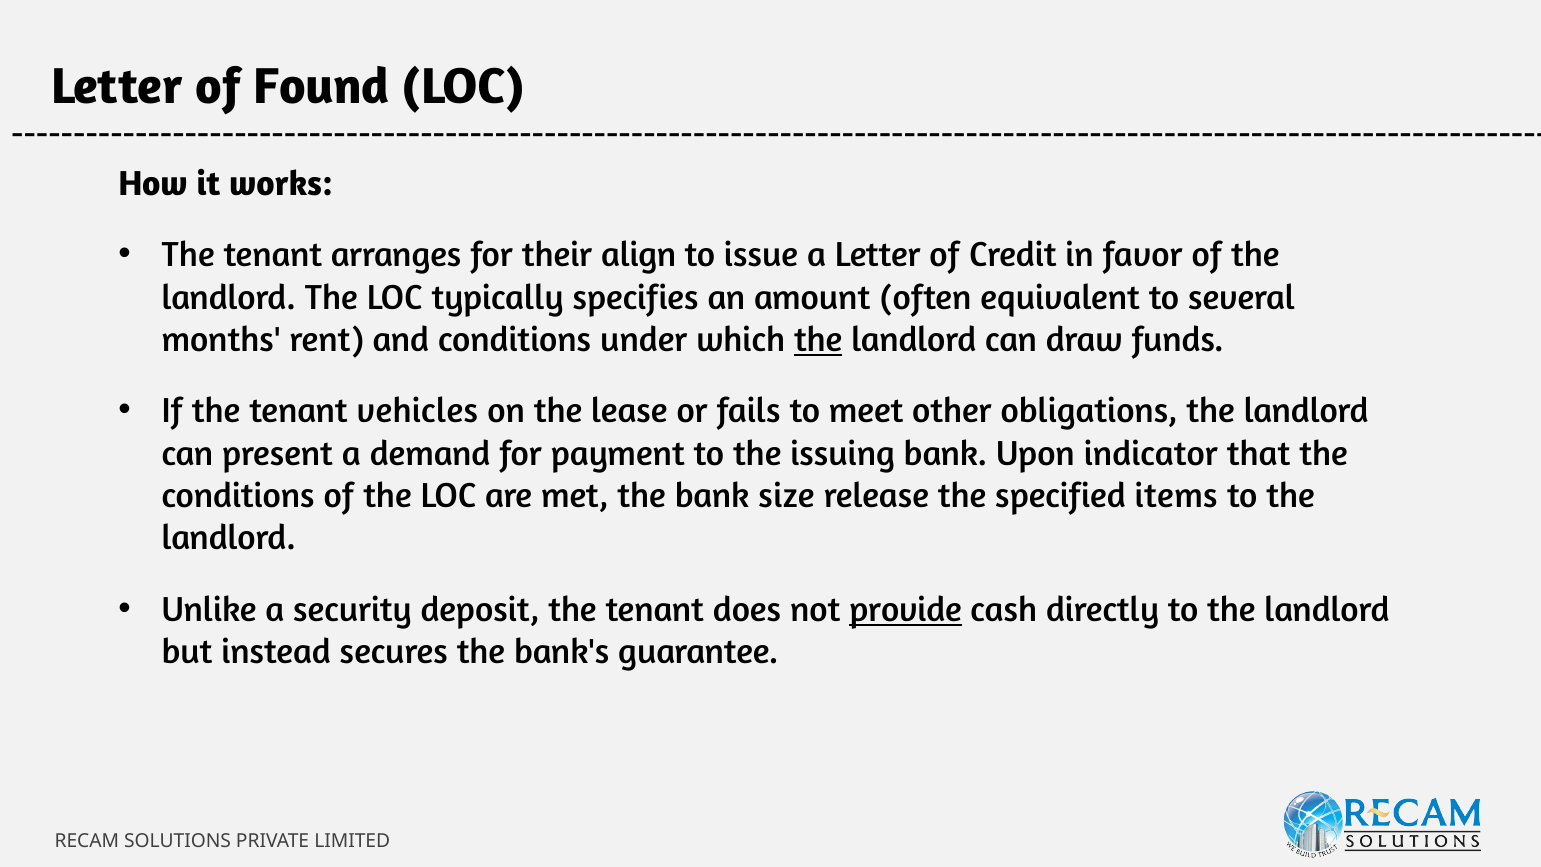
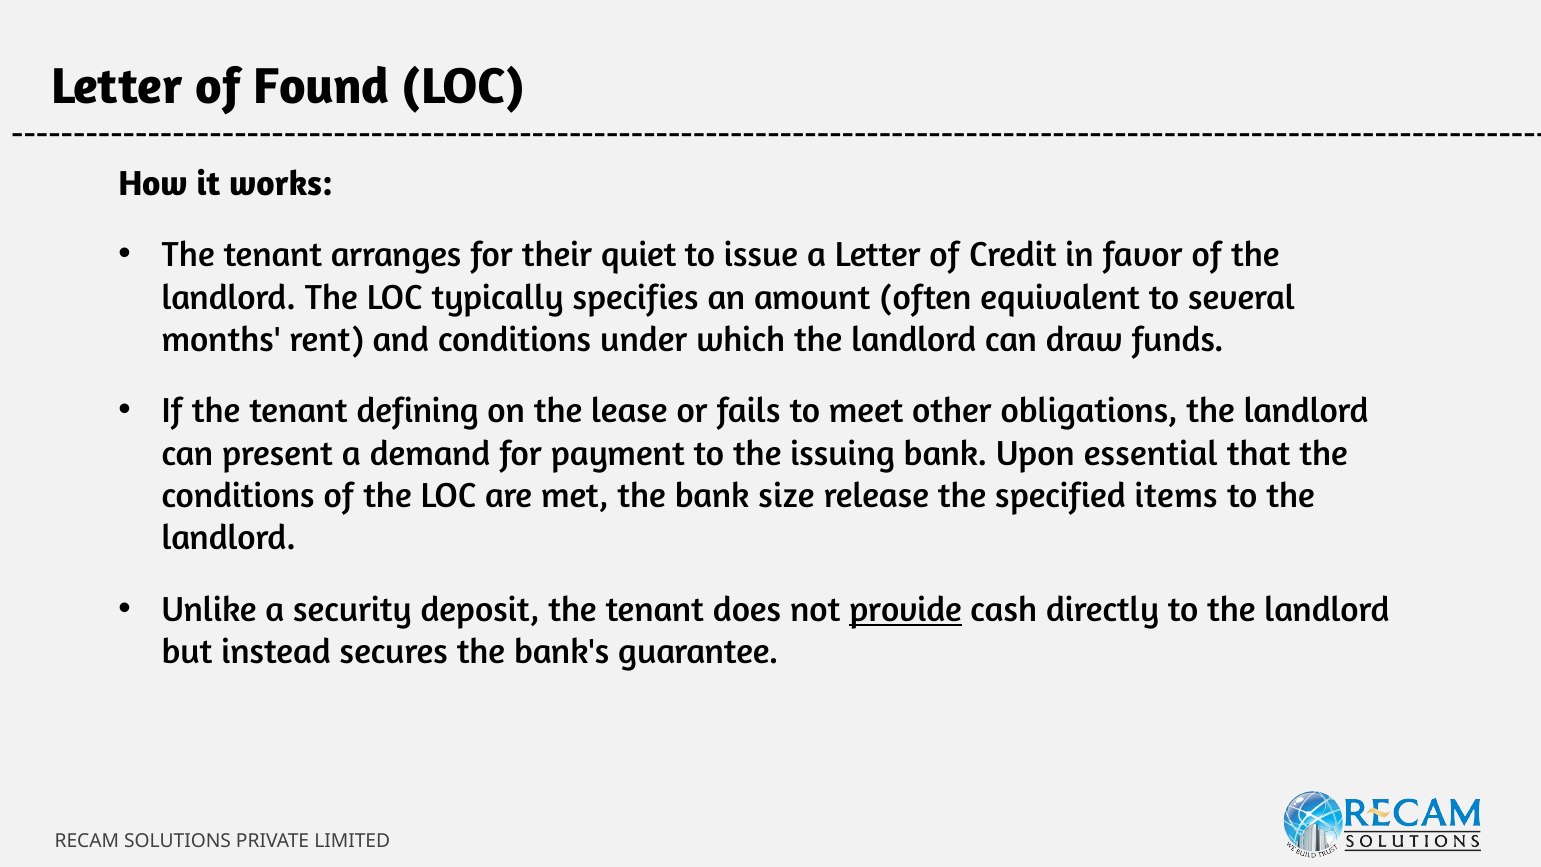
align: align -> quiet (639, 255)
the underline: present -> none (818, 340)
vehicles: vehicles -> defining (418, 411)
indicator: indicator -> essential (1151, 453)
